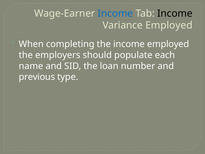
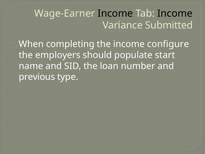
Income colour: blue -> black (115, 13)
Variance Employed: Employed -> Submitted (169, 25)
income employed: employed -> configure (168, 44)
each: each -> start (165, 55)
